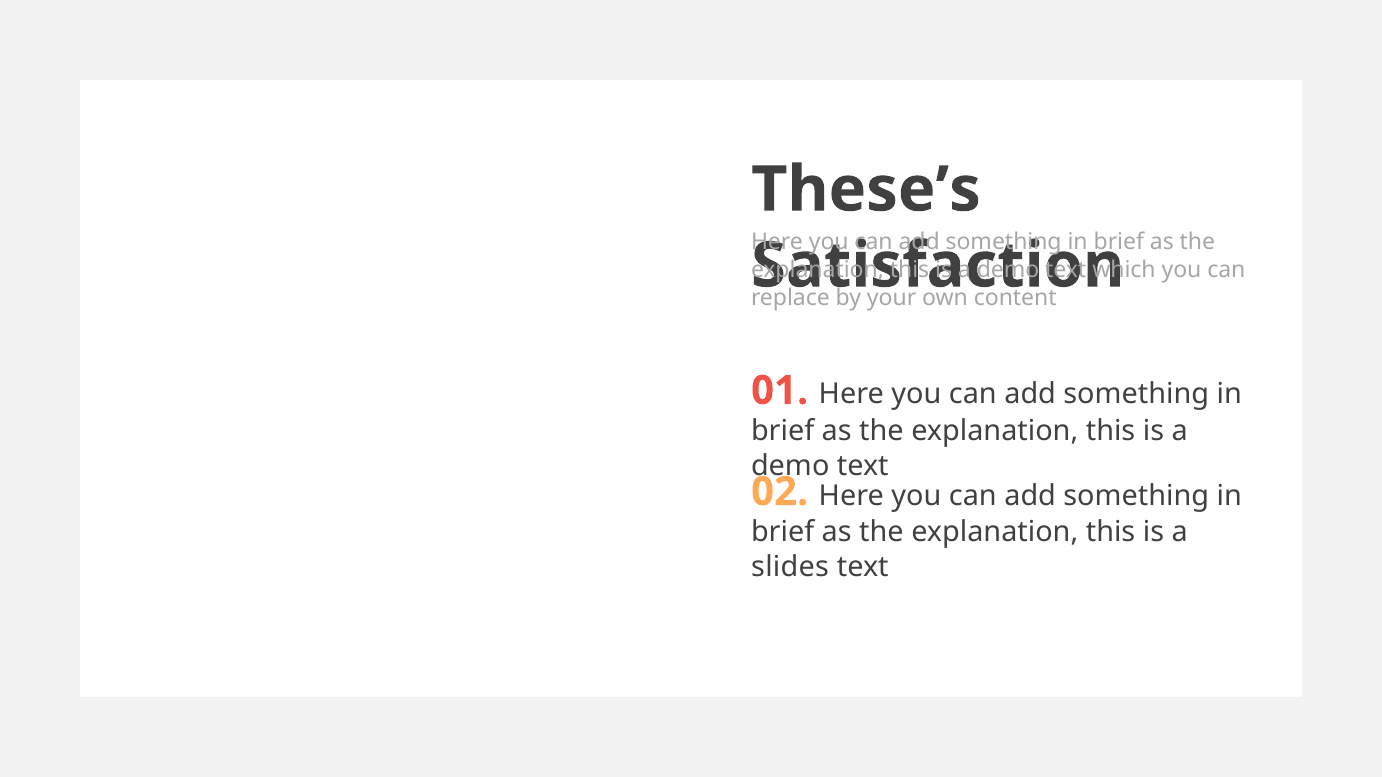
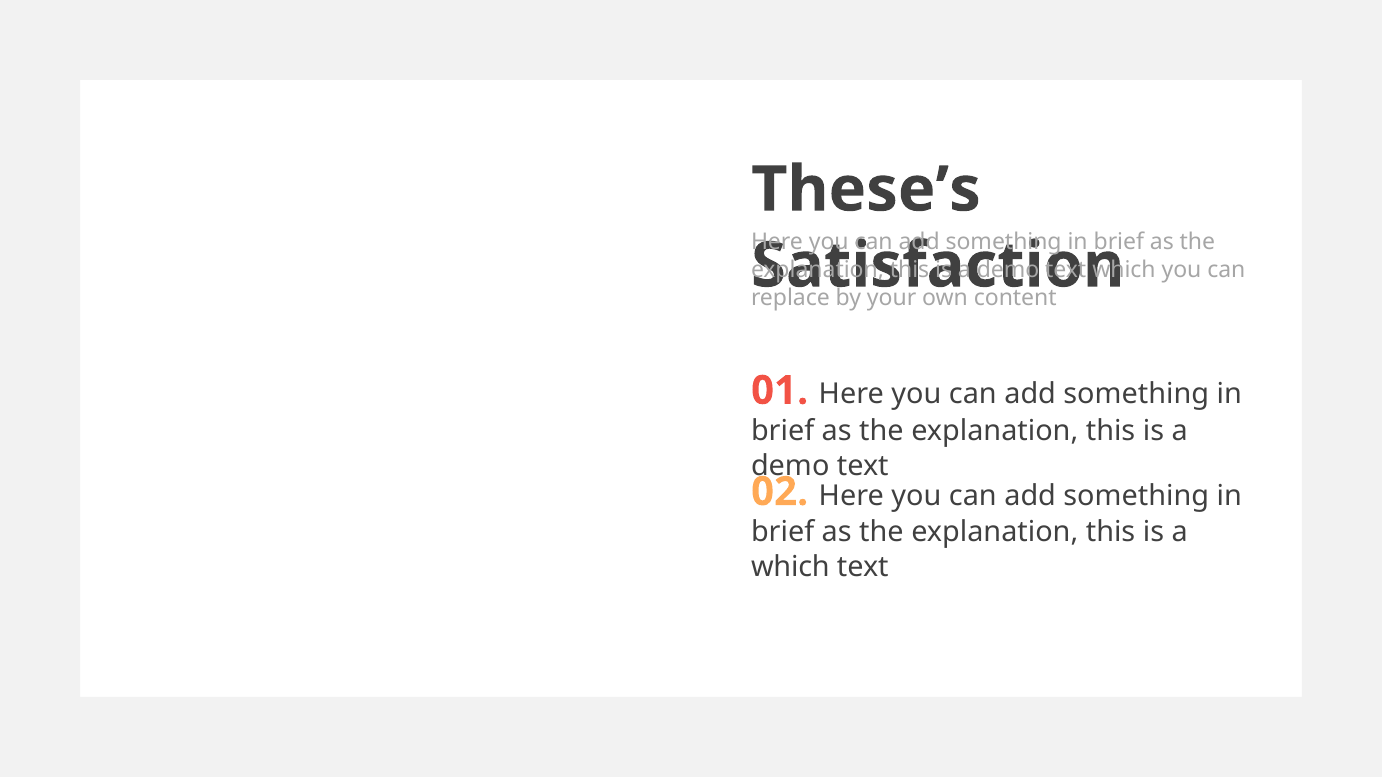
slides: slides -> which (790, 567)
